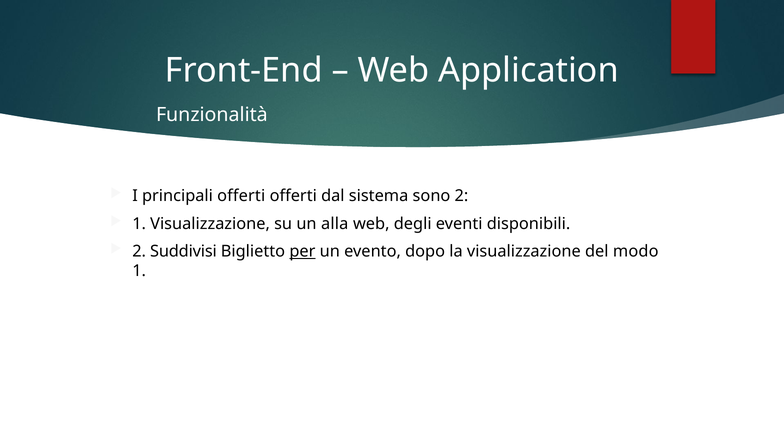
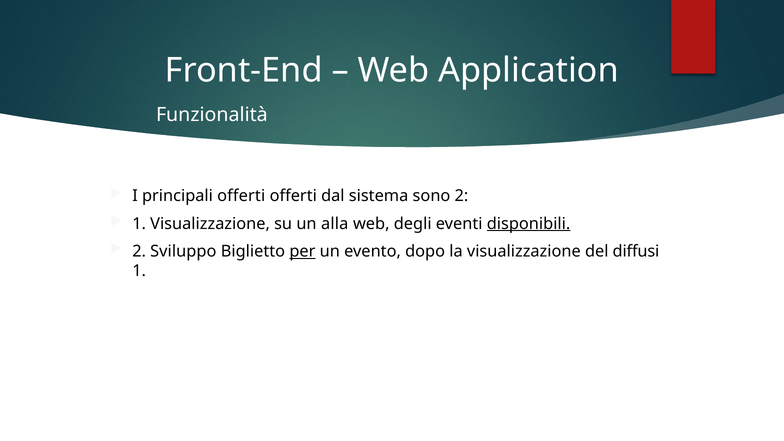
disponibili underline: none -> present (529, 224)
Suddivisi: Suddivisi -> Sviluppo (183, 251)
modo: modo -> diffusi (636, 251)
